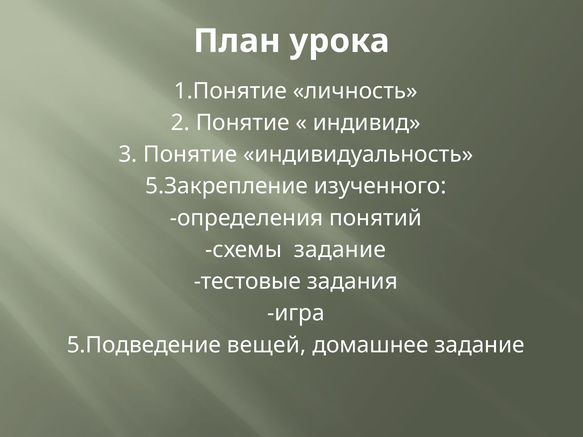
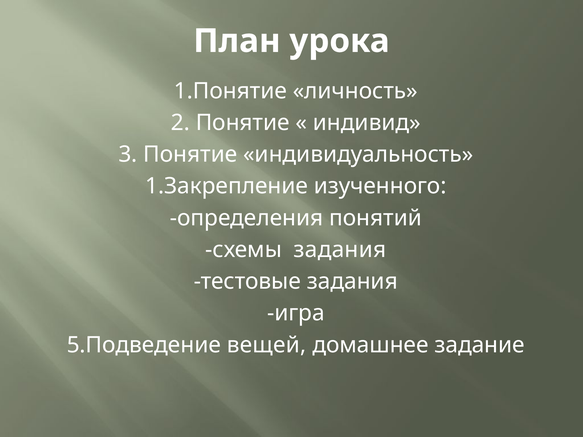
5.Закрепление: 5.Закрепление -> 1.Закрепление (227, 186)
схемы задание: задание -> задания (340, 250)
